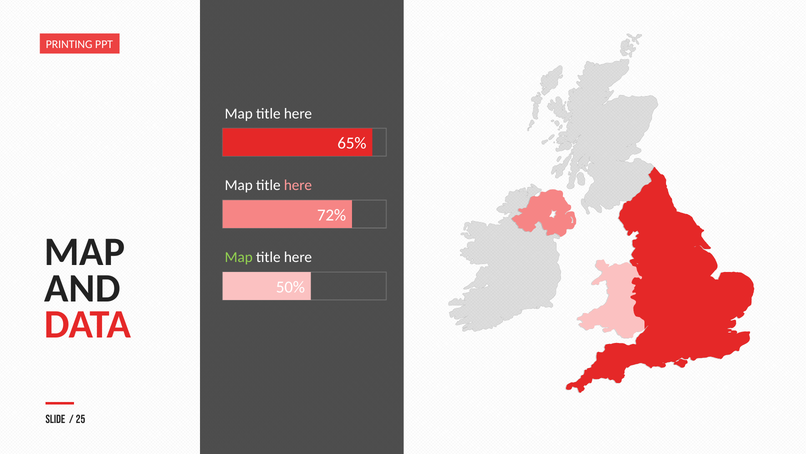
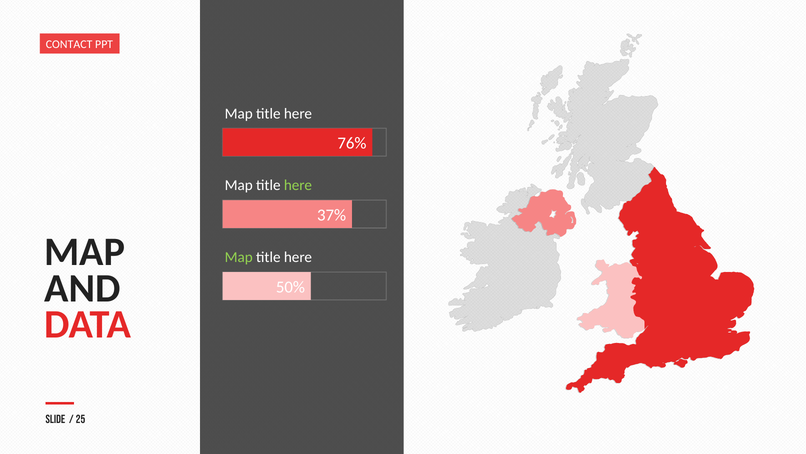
PRINTING: PRINTING -> CONTACT (69, 44)
65%: 65% -> 76% (352, 143)
here colour: pink -> light green (298, 185)
72%: 72% -> 37% (332, 215)
